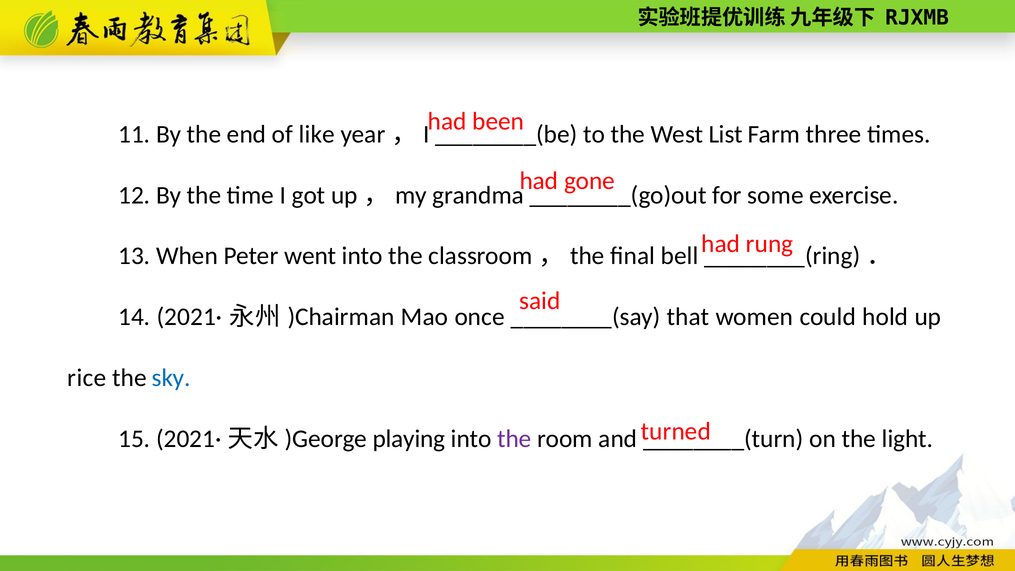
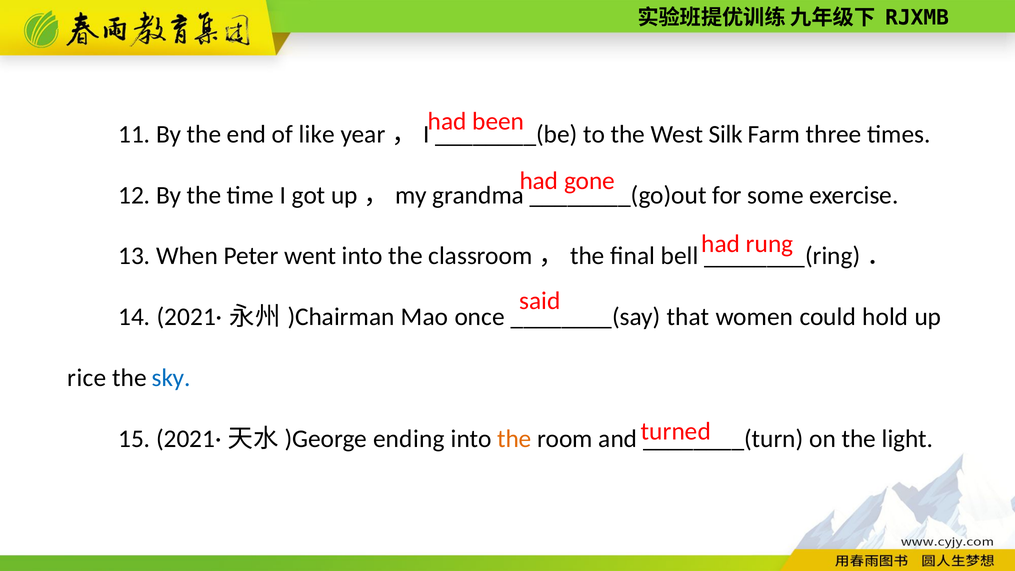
List: List -> Silk (726, 134)
playing: playing -> ending (409, 439)
the colour: purple -> orange (514, 439)
